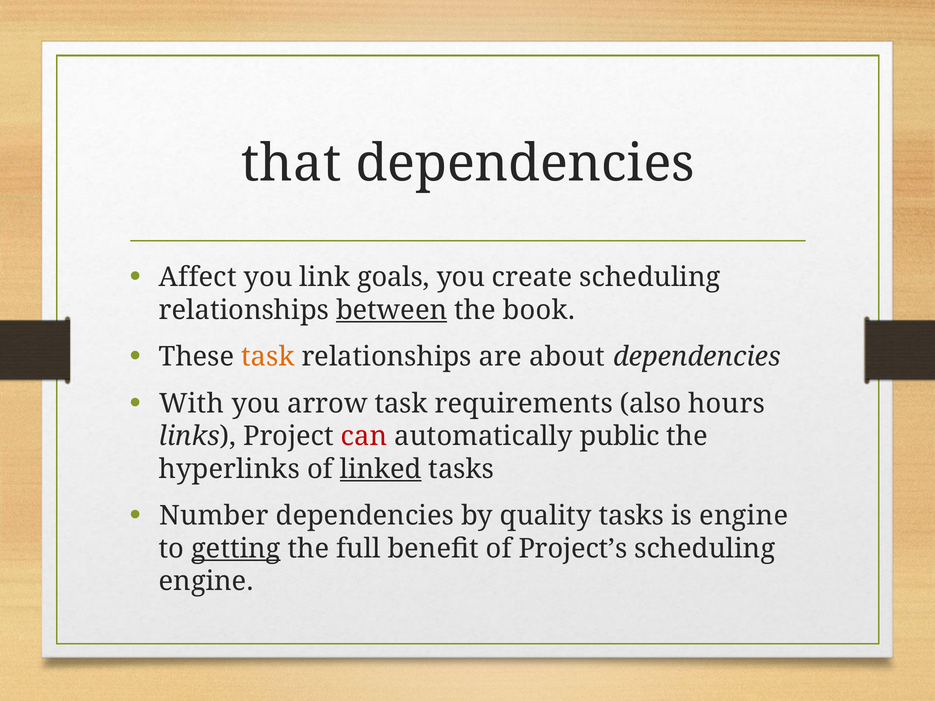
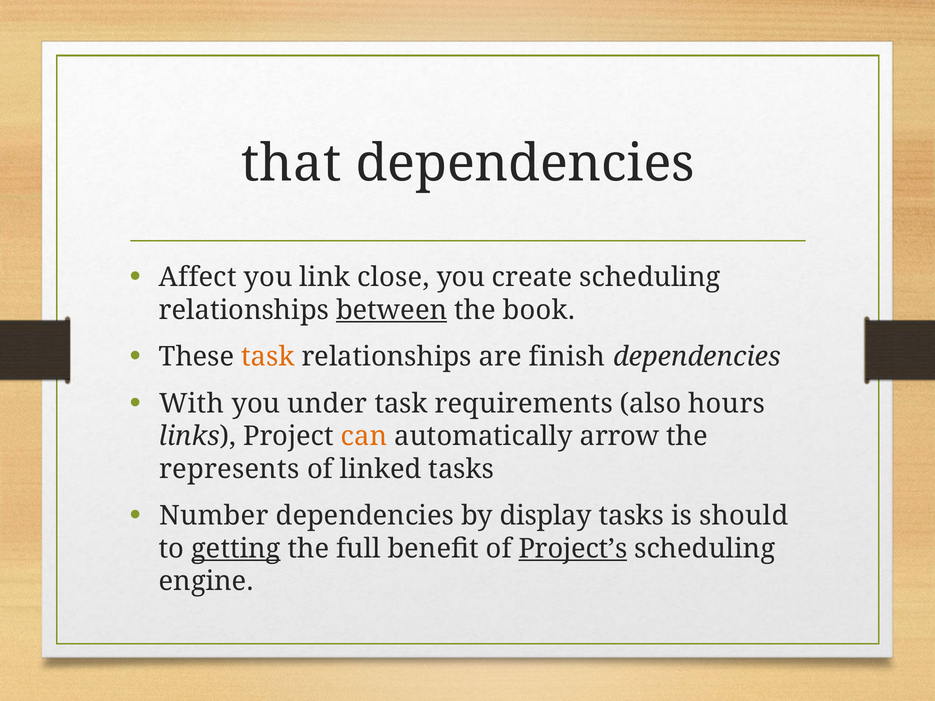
goals: goals -> close (393, 278)
about: about -> finish (567, 357)
arrow: arrow -> under (327, 404)
can colour: red -> orange (364, 437)
public: public -> arrow (620, 437)
hyperlinks: hyperlinks -> represents (229, 469)
linked underline: present -> none (381, 469)
quality: quality -> display (546, 516)
is engine: engine -> should (744, 516)
Project’s underline: none -> present (573, 549)
